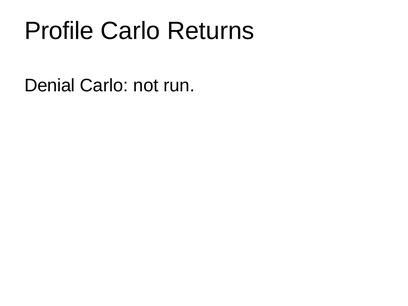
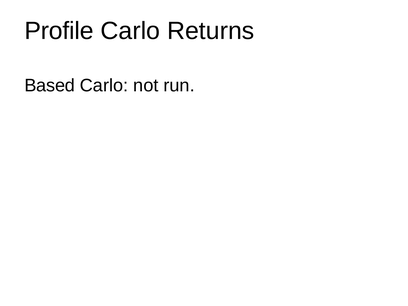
Denial: Denial -> Based (50, 86)
